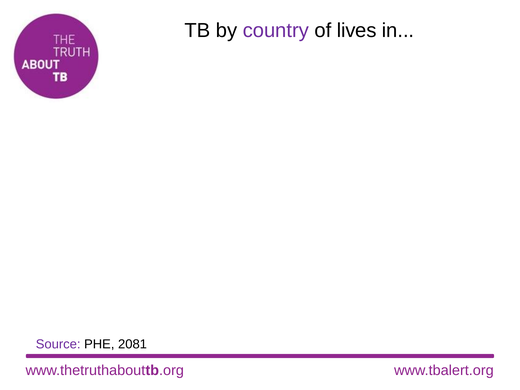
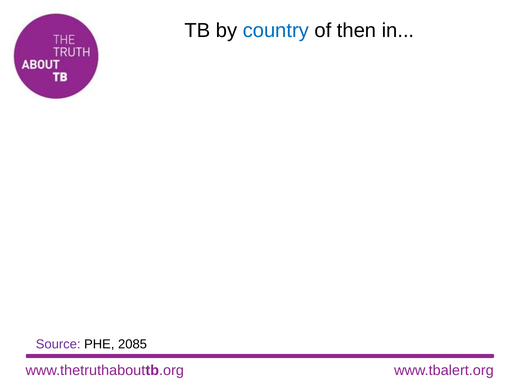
country colour: purple -> blue (276, 31)
lives: lives -> then (357, 31)
2081: 2081 -> 2085 (133, 344)
